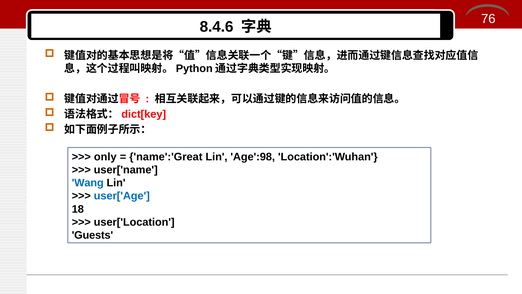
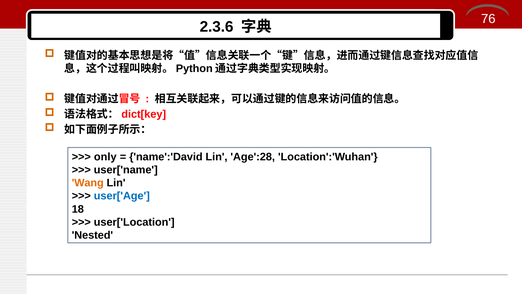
8.4.6: 8.4.6 -> 2.3.6 (217, 27)
name':'Great: name':'Great -> name':'David (166, 157)
Age':98: Age':98 -> Age':28 (253, 157)
Wang colour: blue -> orange (88, 183)
Guests: Guests -> Nested (92, 235)
